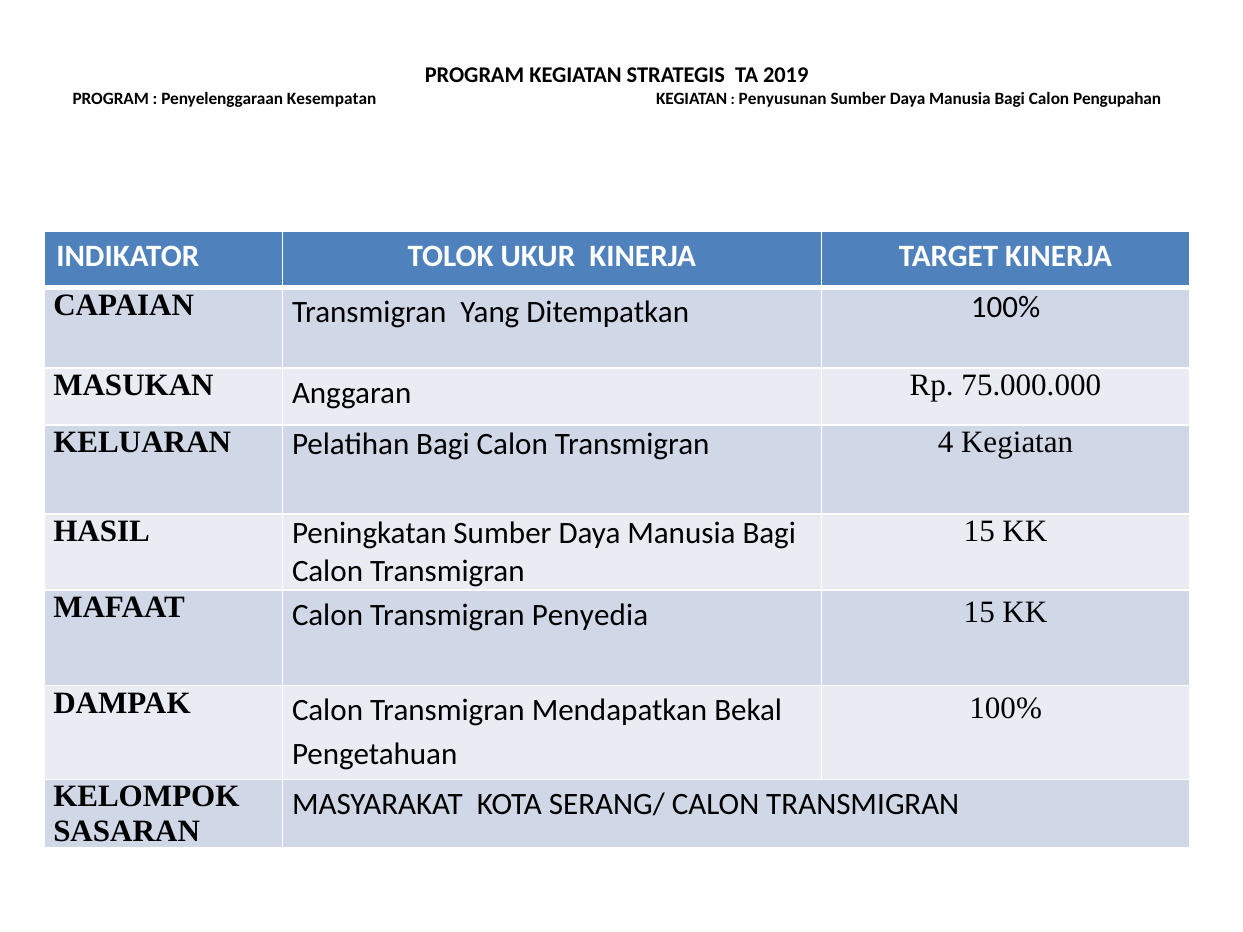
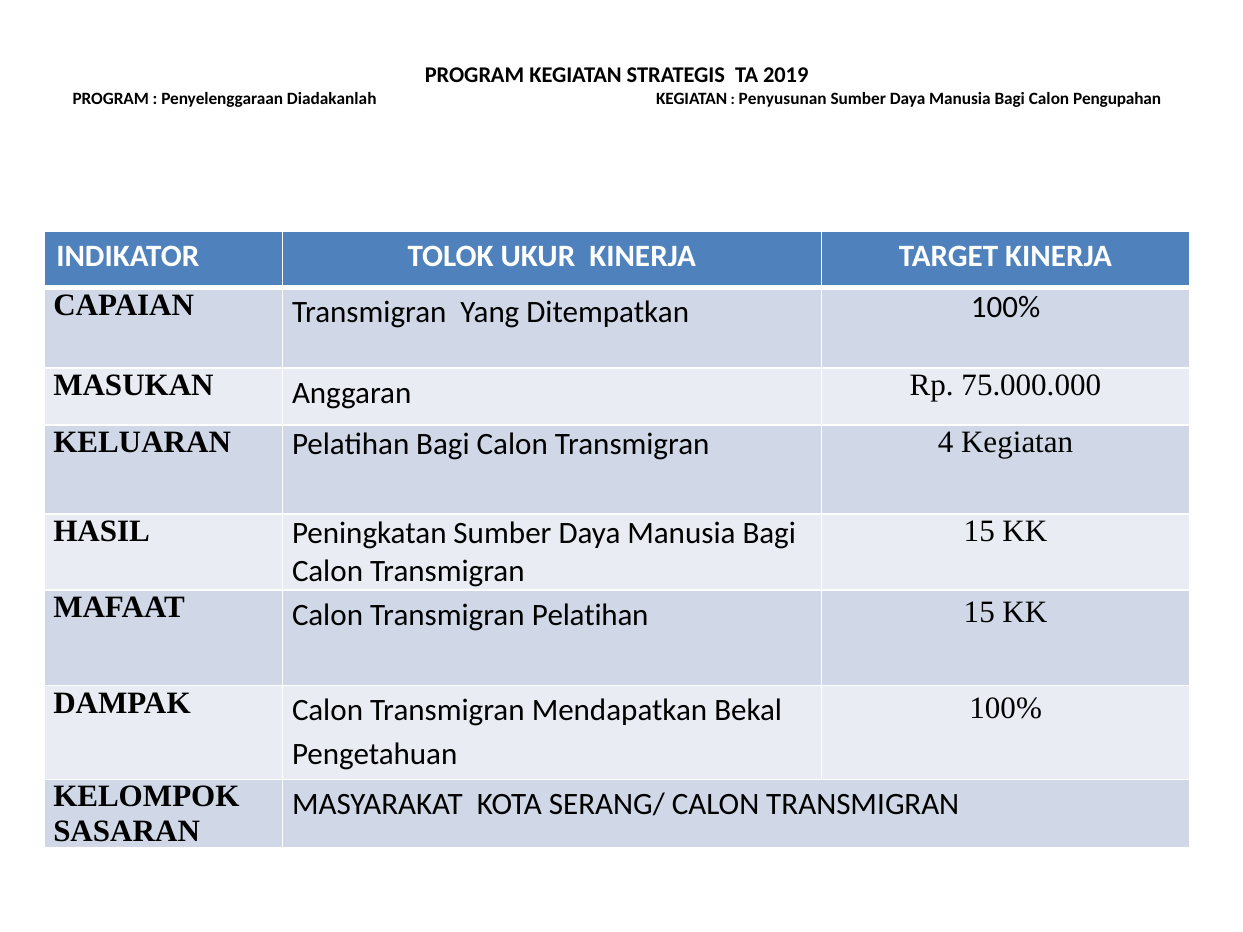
Kesempatan: Kesempatan -> Diadakanlah (332, 99)
Transmigran Penyedia: Penyedia -> Pelatihan (590, 615)
